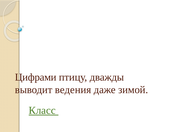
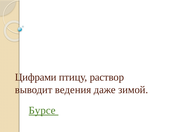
дважды: дважды -> раствор (107, 77)
Класс: Класс -> Бурсе (42, 110)
